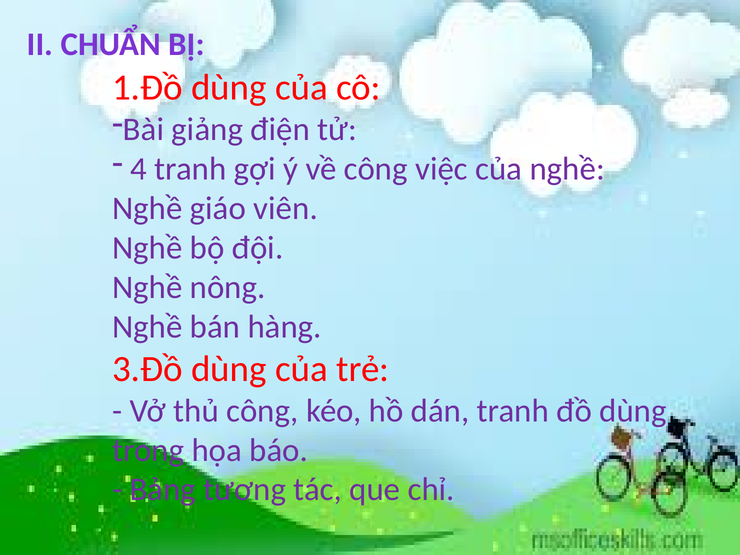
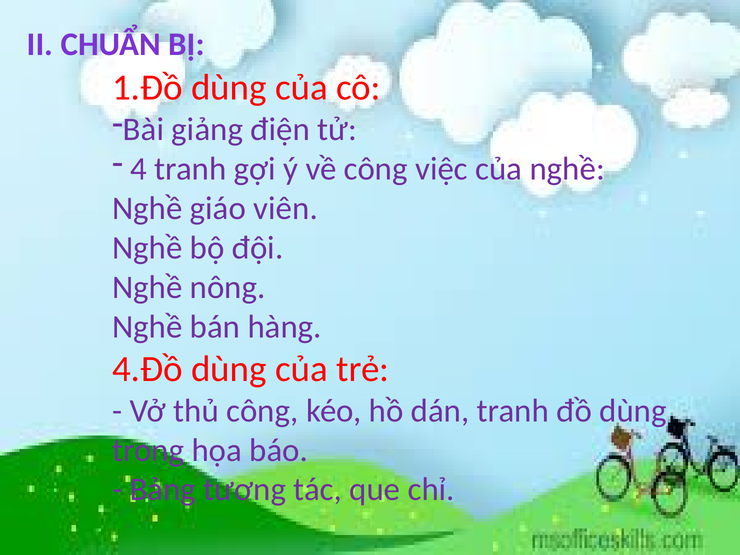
3.Đồ: 3.Đồ -> 4.Đồ (147, 369)
